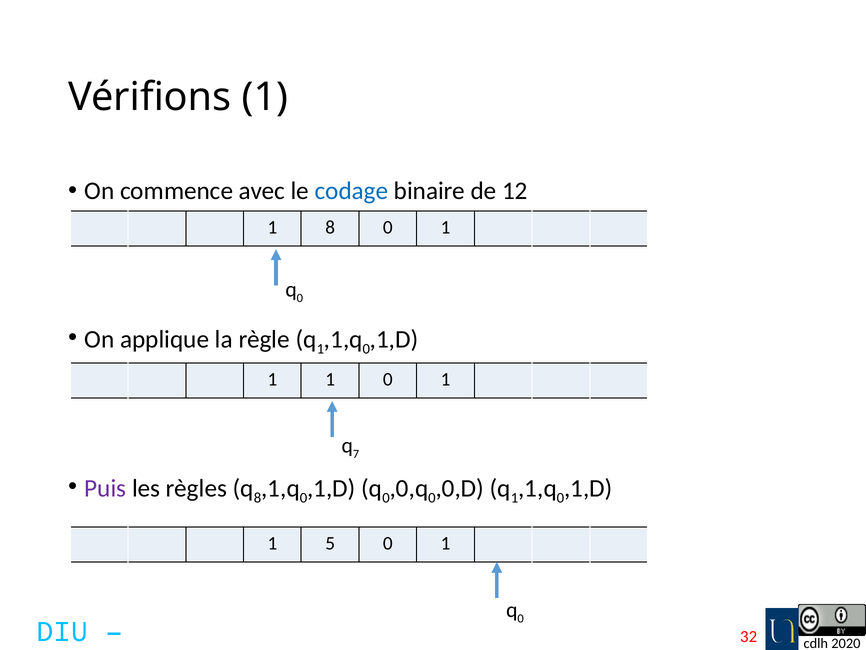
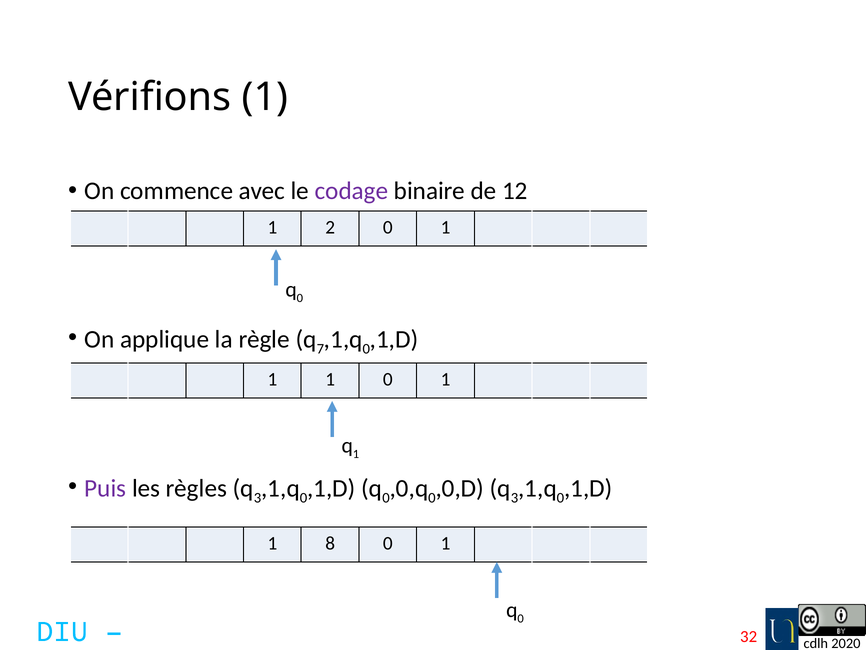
codage colour: blue -> purple (351, 191)
1 8: 8 -> 2 (330, 227)
1: 1 -> 7 (320, 349)
7: 7 -> 1 (356, 454)
8: 8 -> 3 (258, 498)
1: 1 -> 3 (515, 498)
5: 5 -> 8 (330, 543)
